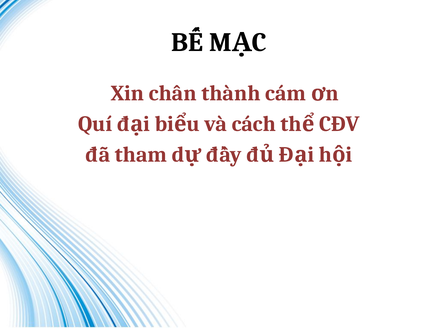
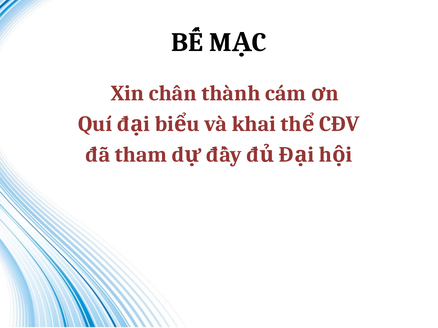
cách: cách -> khai (254, 124)
